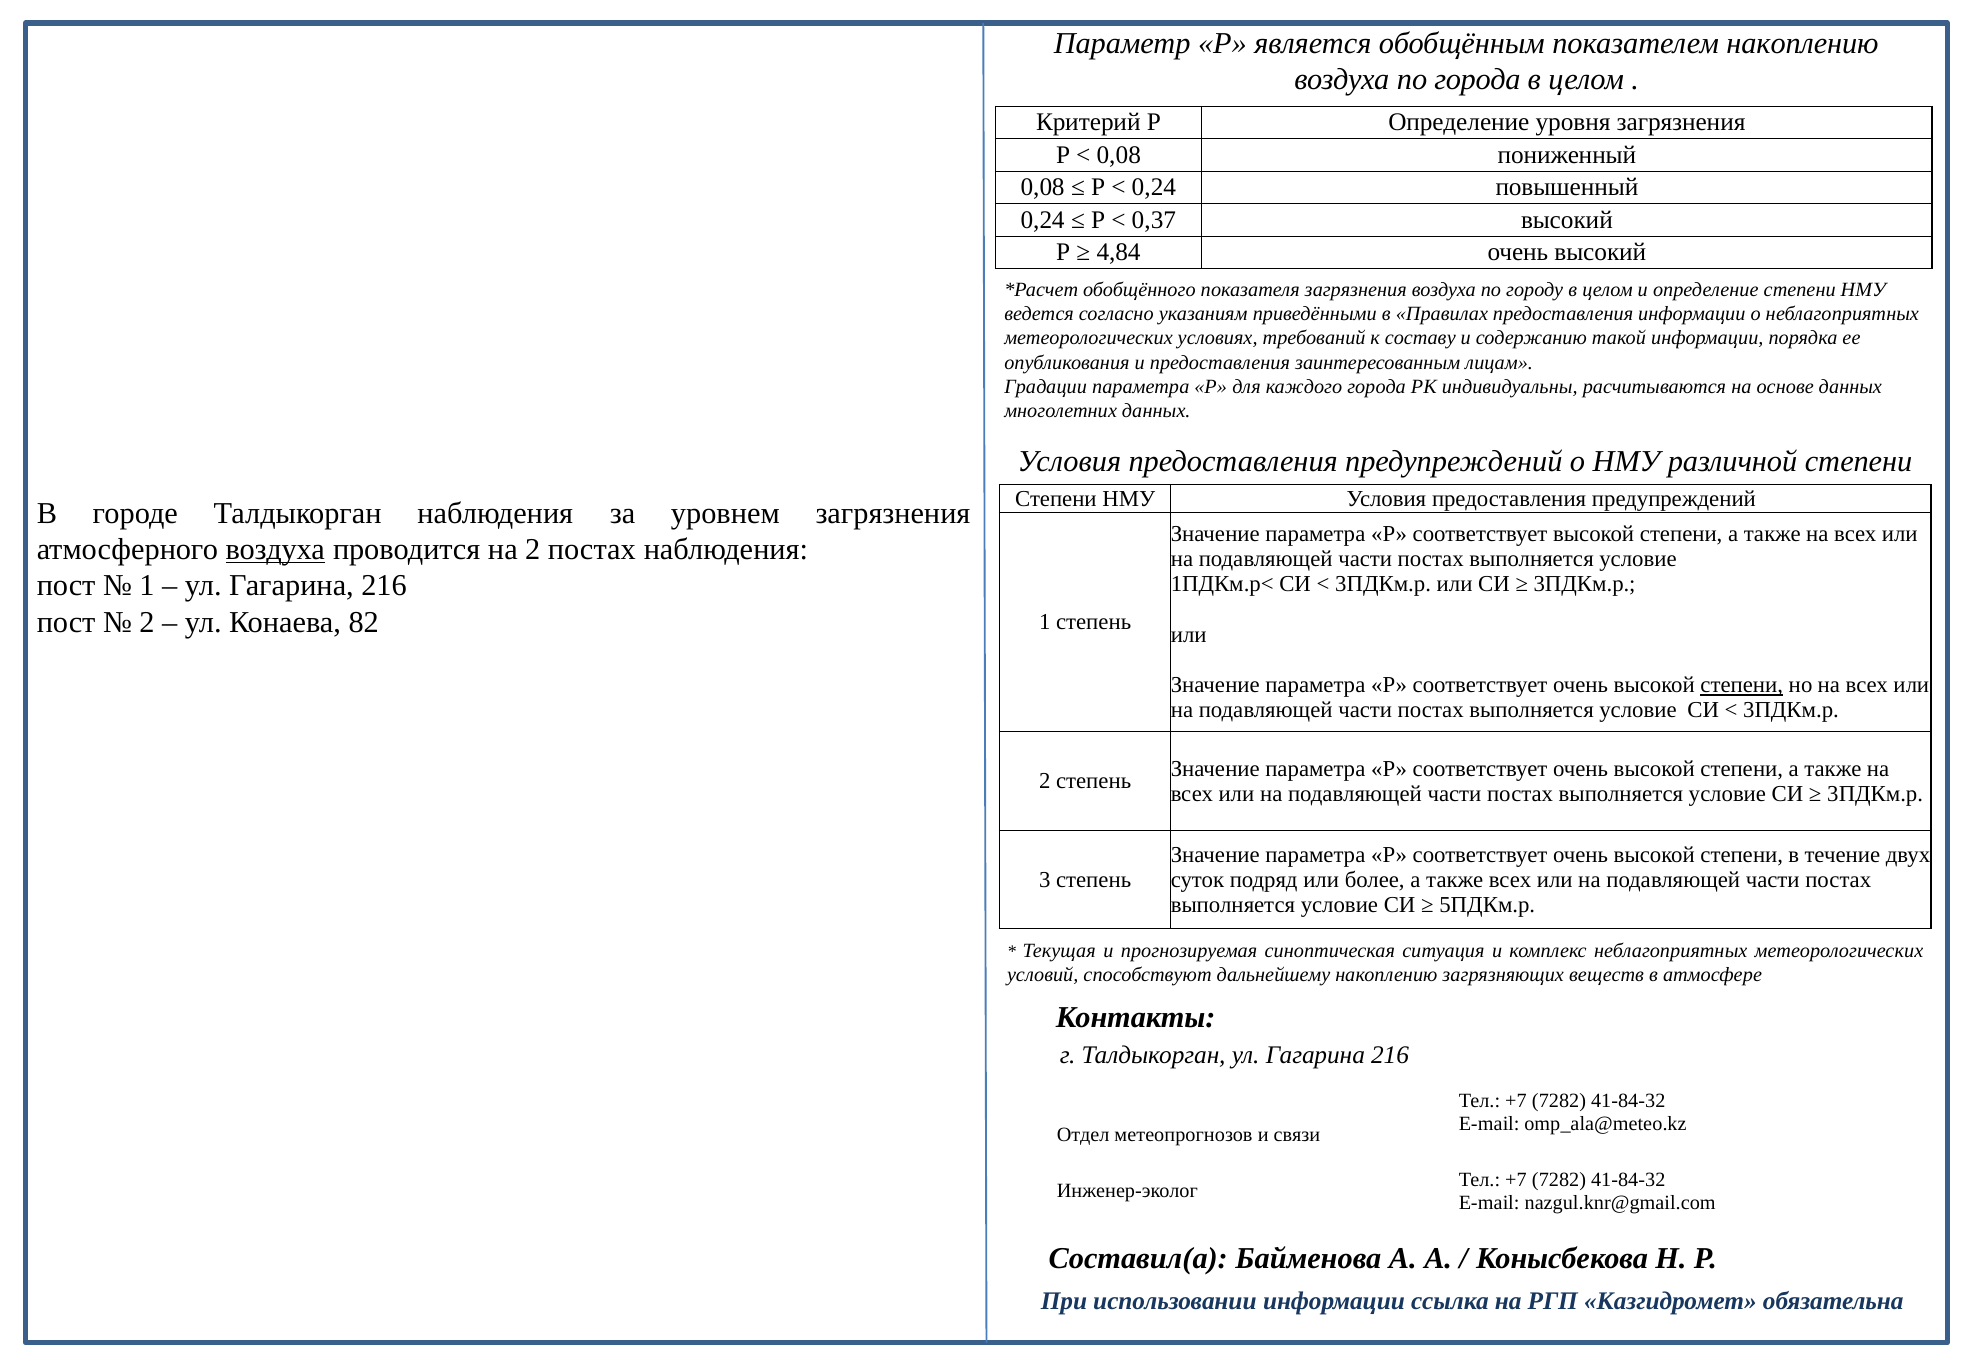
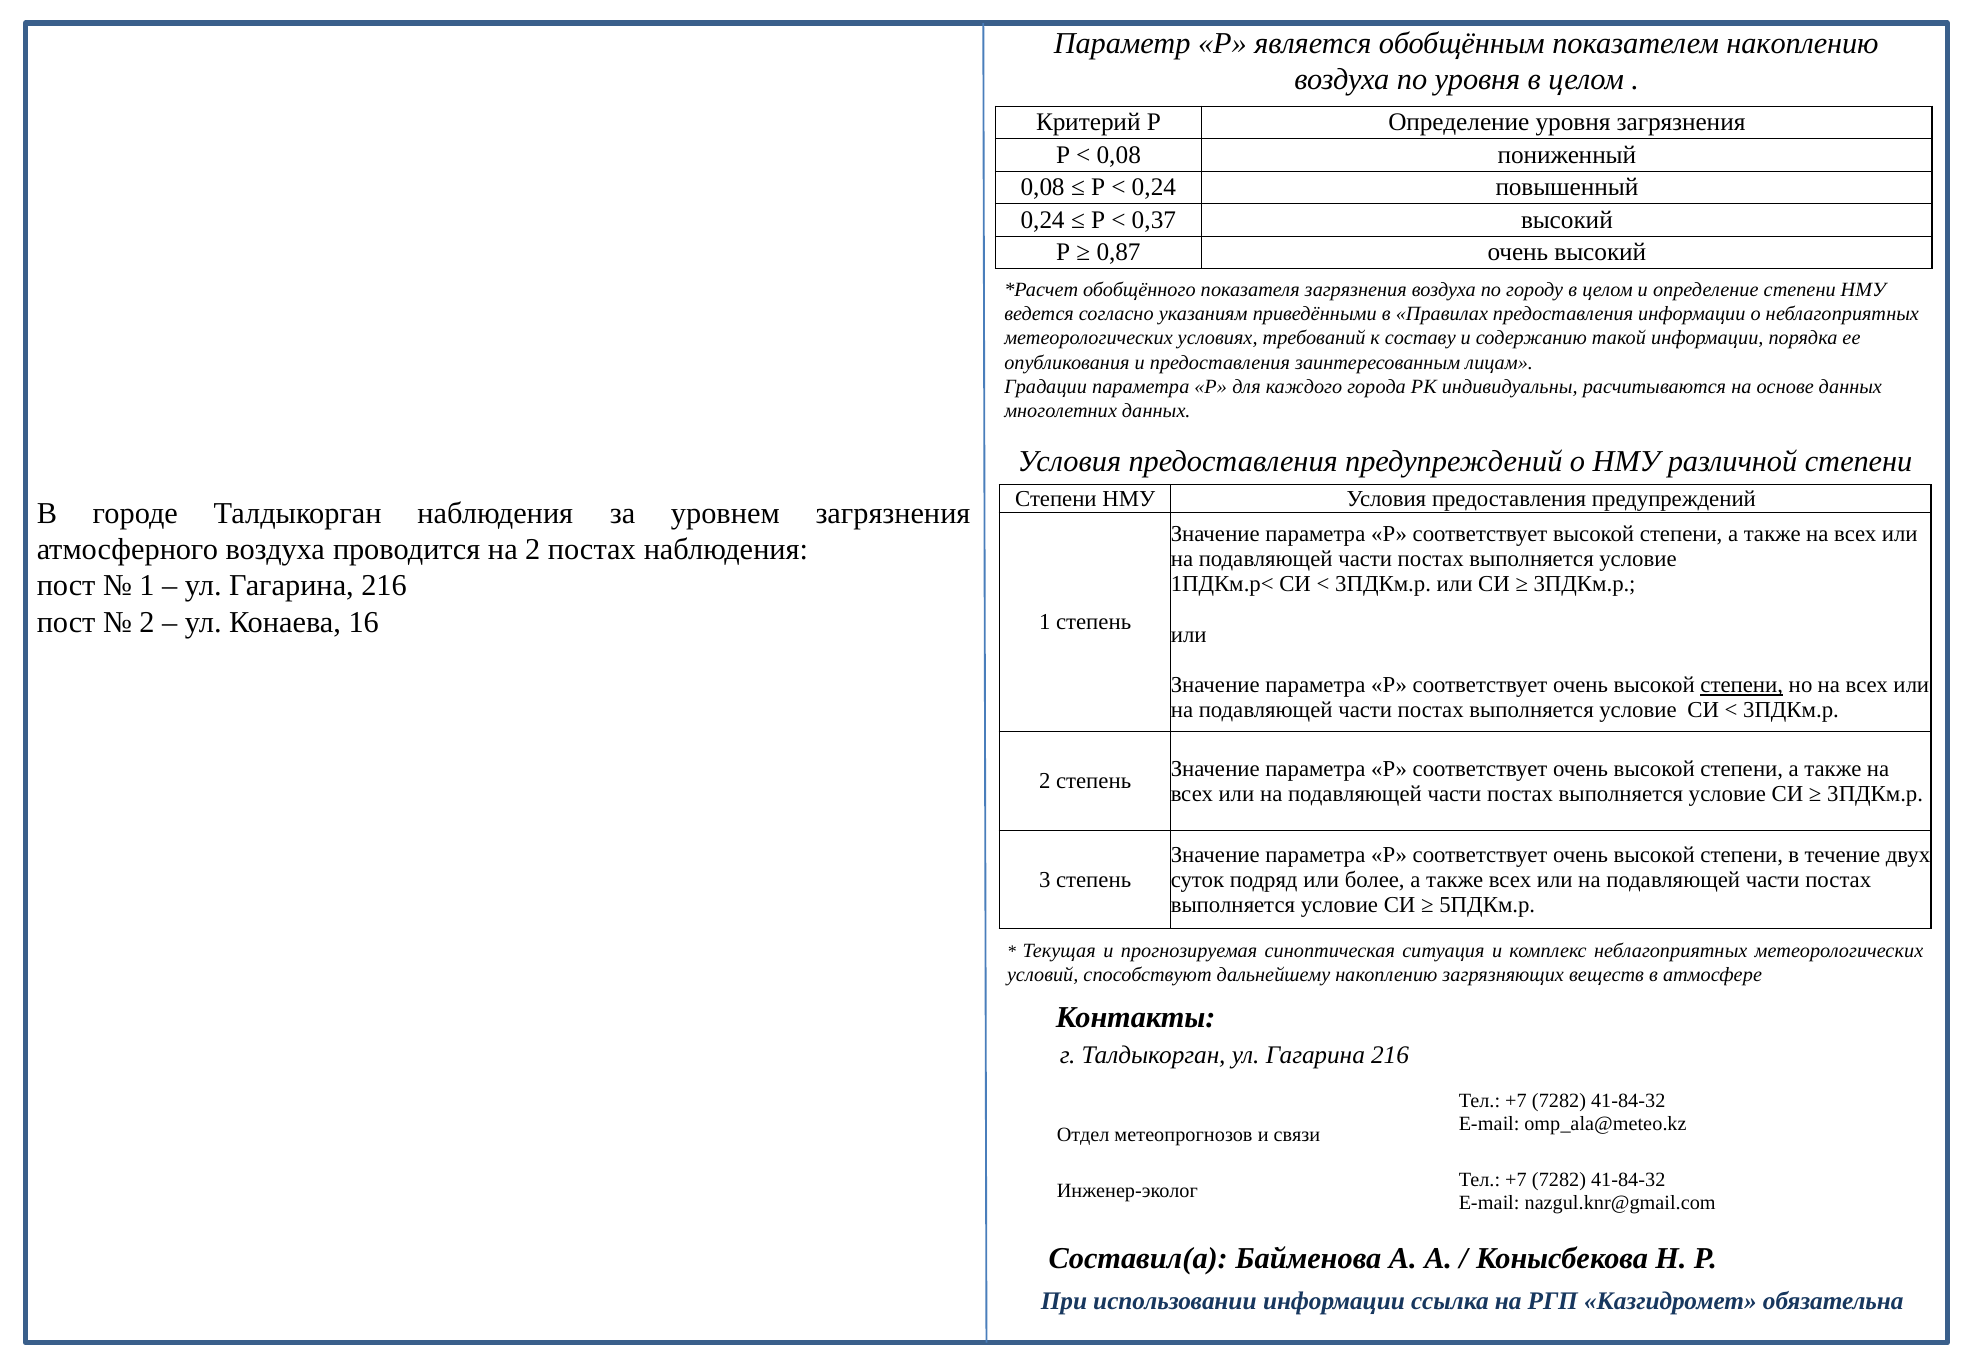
по города: города -> уровня (1477, 80)
4,84: 4,84 -> 0,87 (1119, 252)
воздуха underline: present -> none (275, 549)
82: 82 -> 16 (364, 622)
